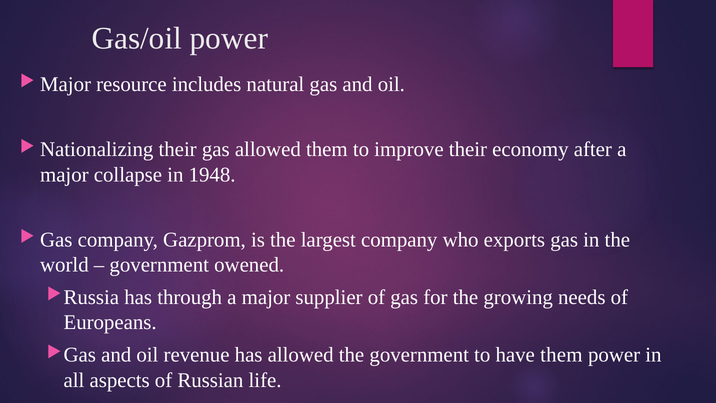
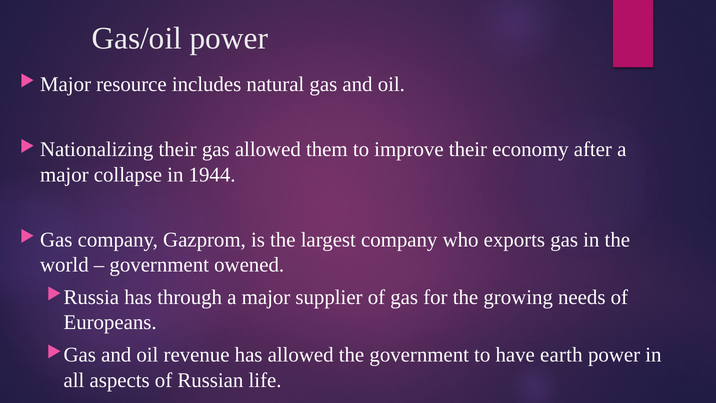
1948: 1948 -> 1944 (212, 175)
have them: them -> earth (561, 355)
